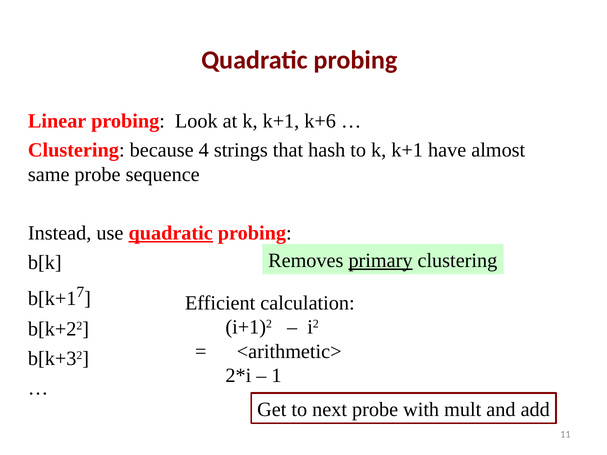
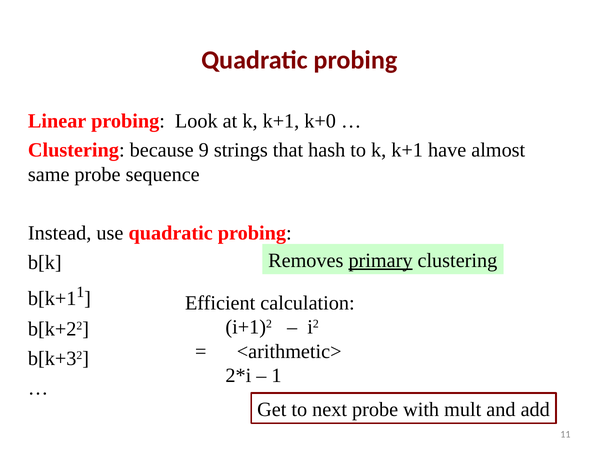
k+6: k+6 -> k+0 (320, 121)
4: 4 -> 9 (204, 150)
quadratic underline: present -> none (171, 233)
7: 7 -> 1 (80, 292)
